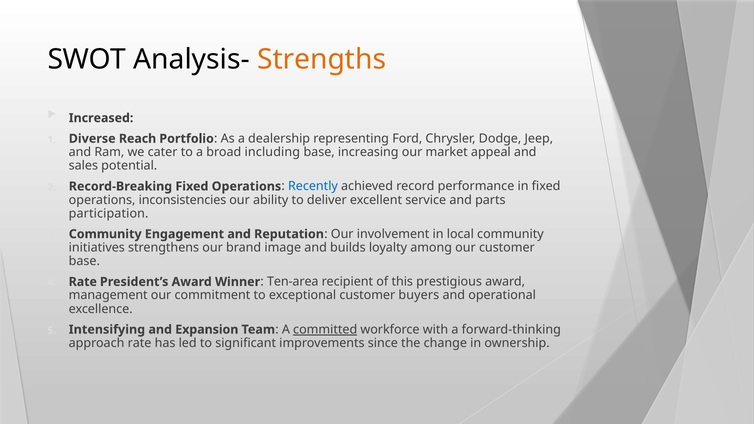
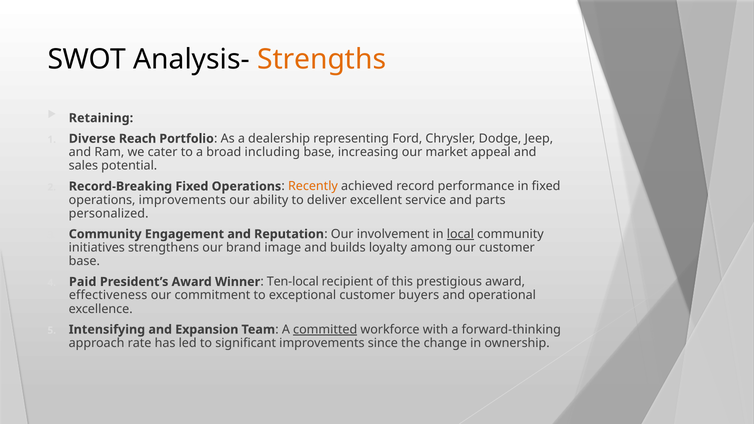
Increased: Increased -> Retaining (101, 118)
Recently colour: blue -> orange (313, 186)
operations inconsistencies: inconsistencies -> improvements (182, 200)
participation: participation -> personalized (109, 214)
local underline: none -> present (460, 234)
Rate: Rate -> Paid (83, 282)
Ten-area: Ten-area -> Ten-local (293, 282)
management: management -> effectiveness (108, 295)
